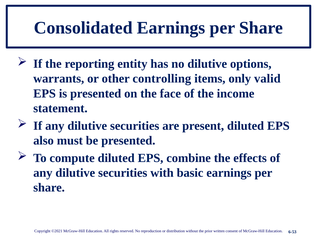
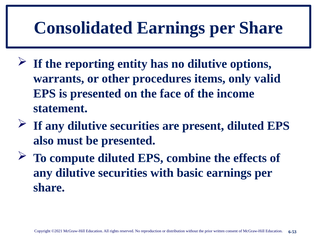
controlling: controlling -> procedures (162, 79)
